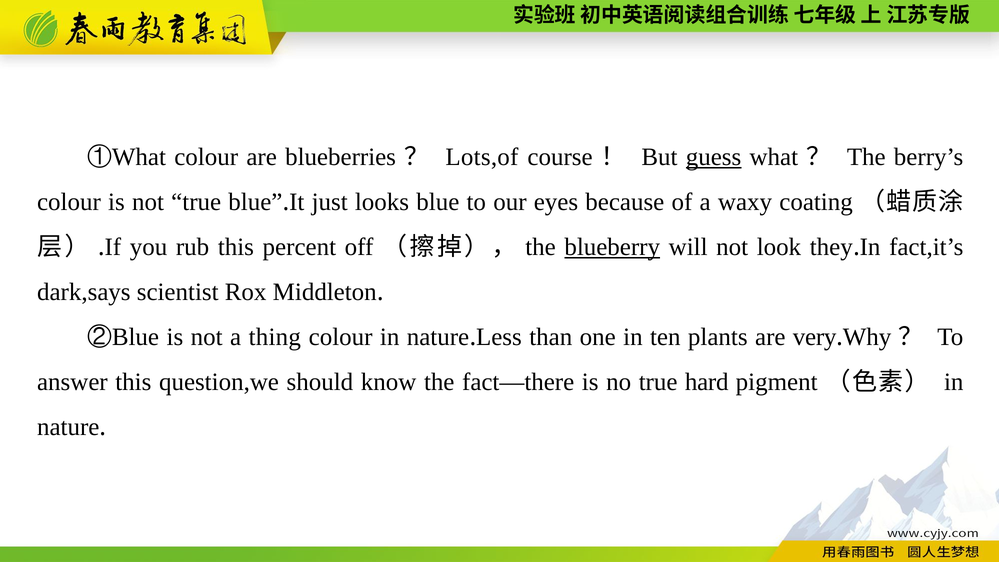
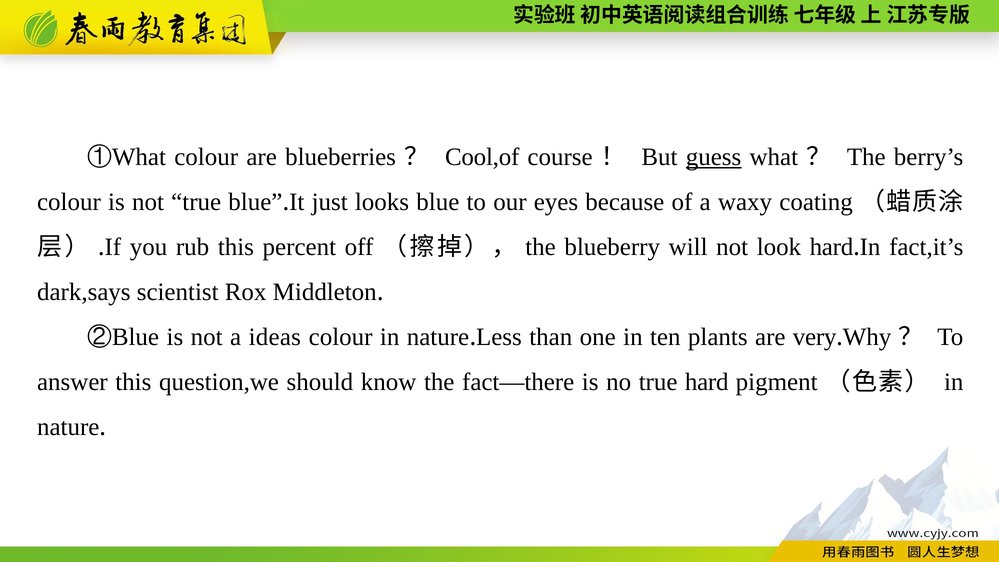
Lots,of: Lots,of -> Cool,of (482, 157)
blueberry underline: present -> none (612, 247)
look they: they -> hard (831, 247)
thing: thing -> ideas (275, 337)
